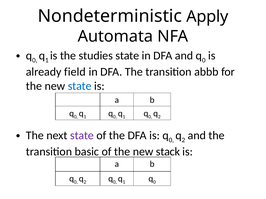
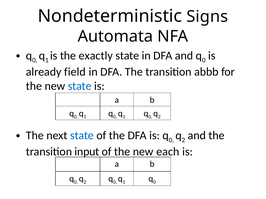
Apply: Apply -> Signs (207, 17)
studies: studies -> exactly (96, 56)
state colour: purple -> blue (82, 136)
basic: basic -> input (87, 152)
stack: stack -> each (168, 152)
